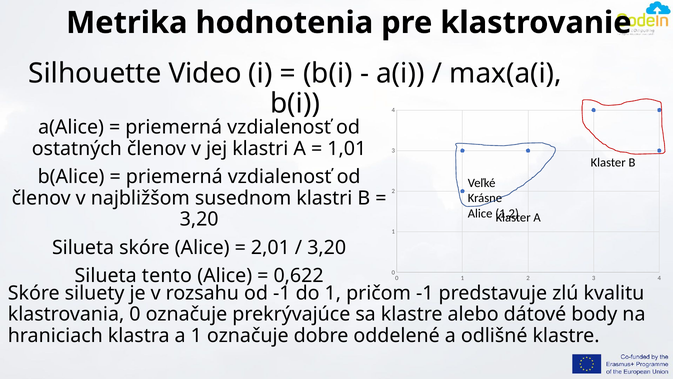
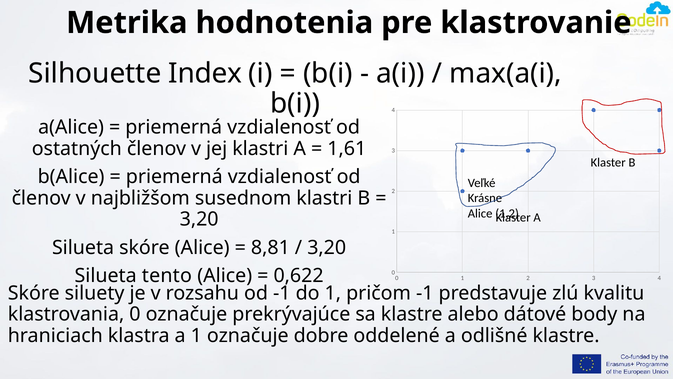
Video: Video -> Index (205, 73)
1,01: 1,01 -> 1,61 (347, 149)
2,01: 2,01 -> 8,81 (270, 247)
